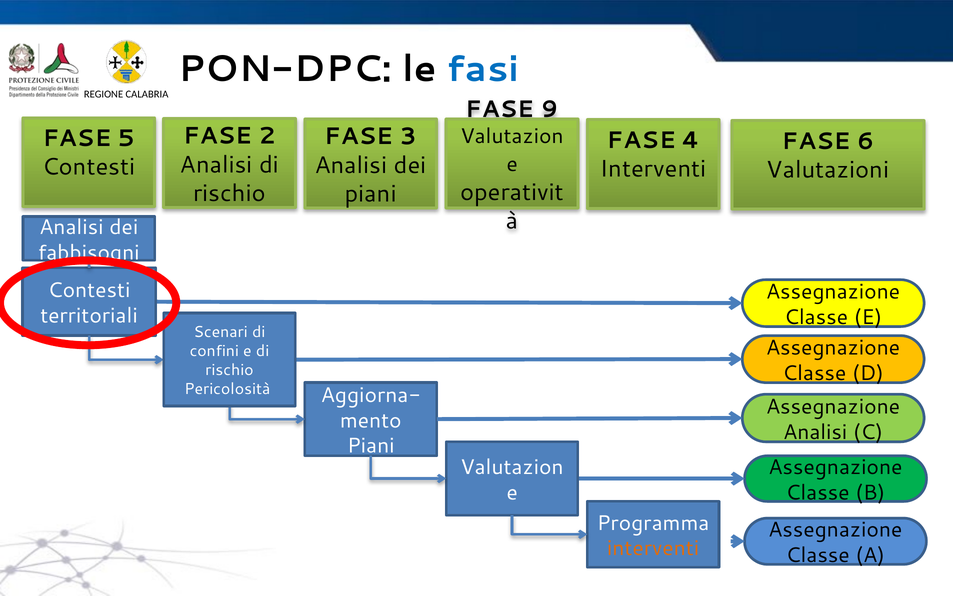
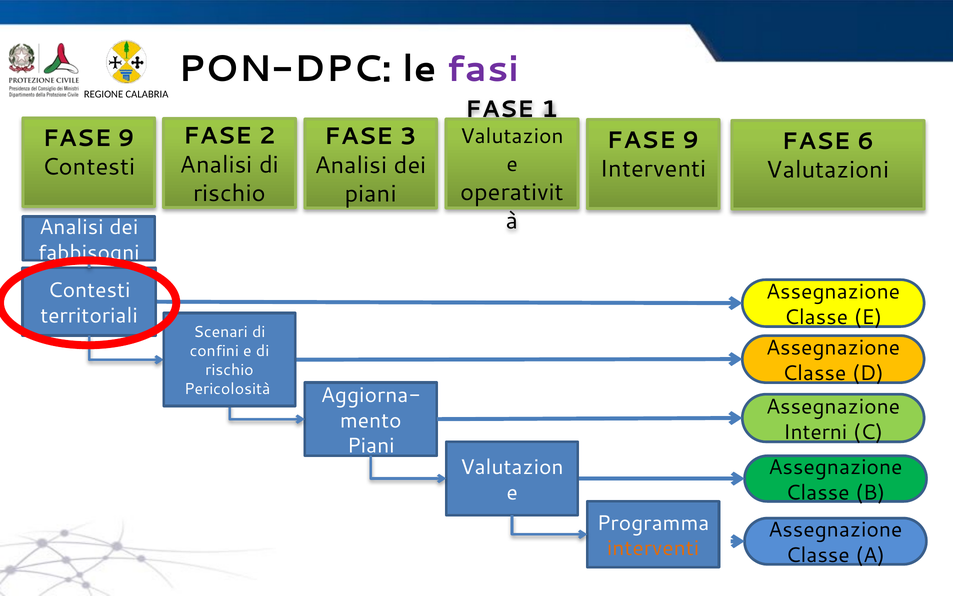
fasi colour: blue -> purple (483, 69)
9: 9 -> 1 (550, 109)
5: 5 -> 9 (126, 138)
4: 4 -> 9 (691, 140)
Analisi: Analisi -> Interni (815, 432)
